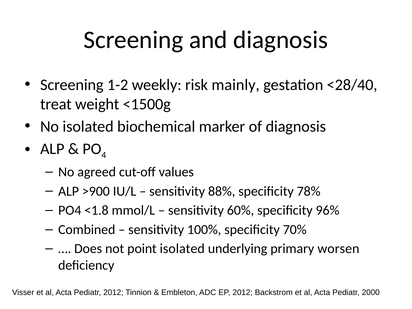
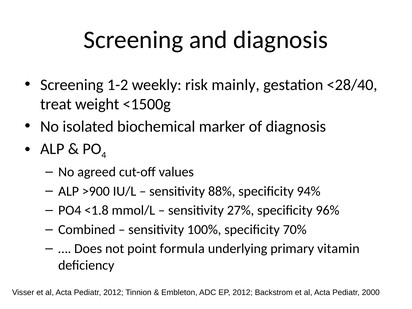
78%: 78% -> 94% (309, 191)
60%: 60% -> 27% (241, 210)
point isolated: isolated -> formula (182, 249)
worsen: worsen -> vitamin (338, 249)
